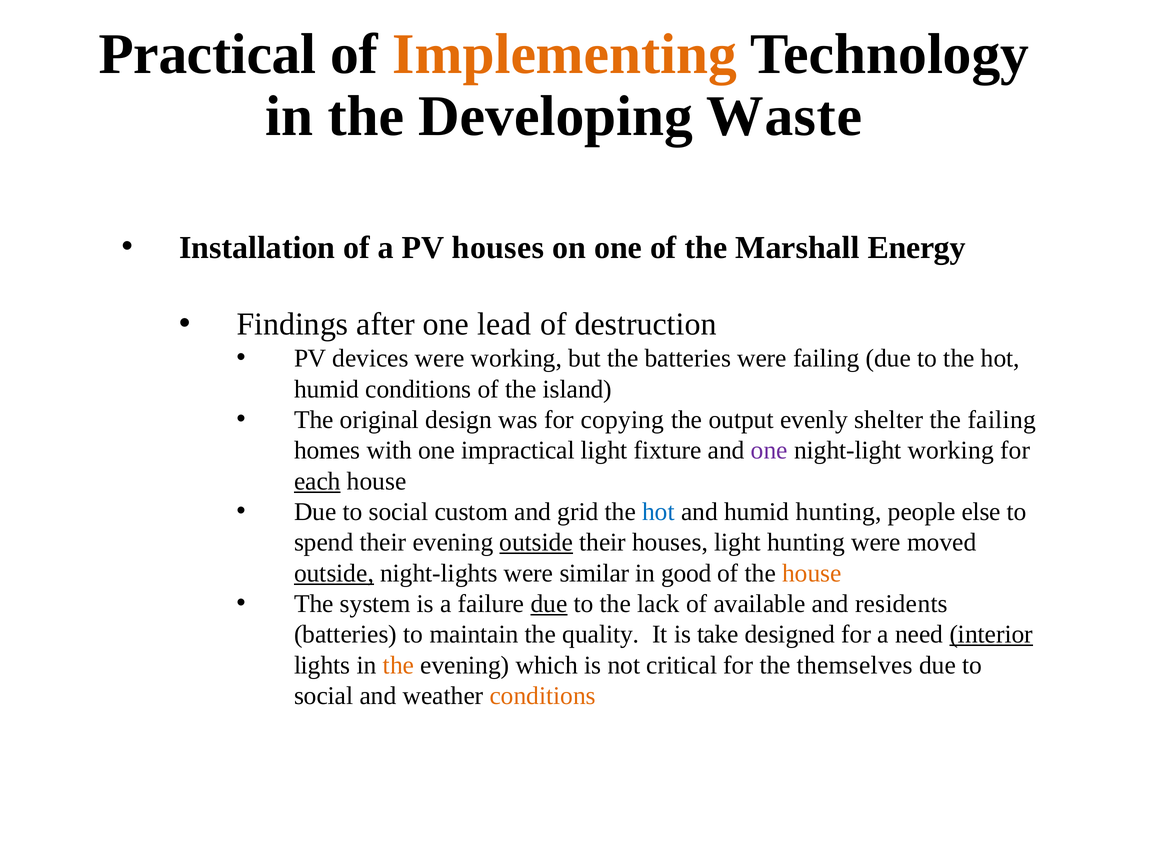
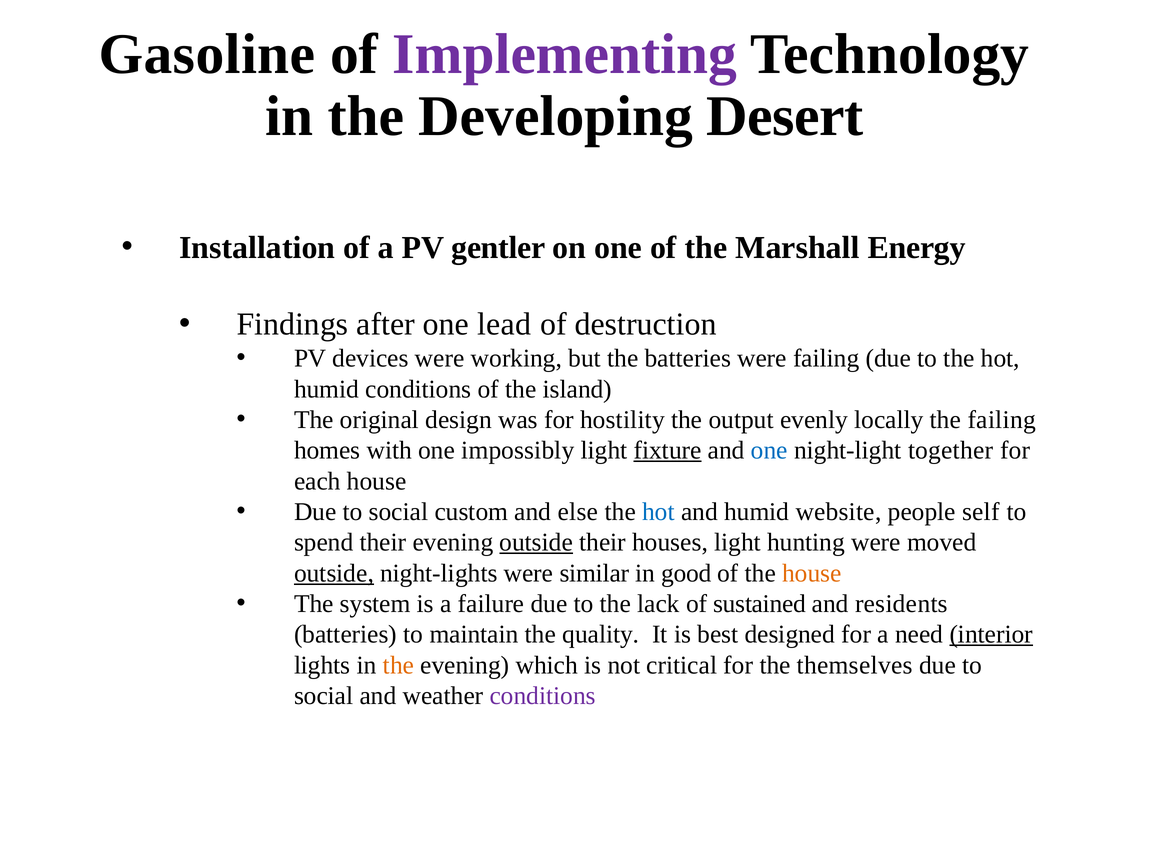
Practical: Practical -> Gasoline (207, 54)
Implementing colour: orange -> purple (565, 54)
Waste: Waste -> Desert (785, 116)
PV houses: houses -> gentler (498, 247)
copying: copying -> hostility (622, 420)
shelter: shelter -> locally (889, 420)
impractical: impractical -> impossibly (518, 450)
fixture underline: none -> present (668, 450)
one colour: purple -> blue (769, 450)
night-light working: working -> together (951, 450)
each underline: present -> none (317, 481)
grid: grid -> else (578, 511)
humid hunting: hunting -> website (838, 511)
else: else -> self (981, 511)
due underline: present -> none (549, 603)
available: available -> sustained (760, 603)
take: take -> best (718, 634)
conditions colour: orange -> purple (543, 695)
